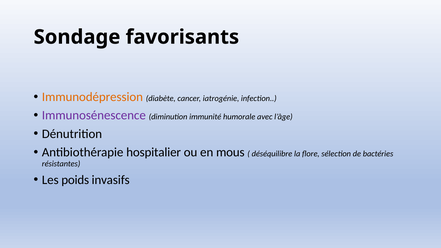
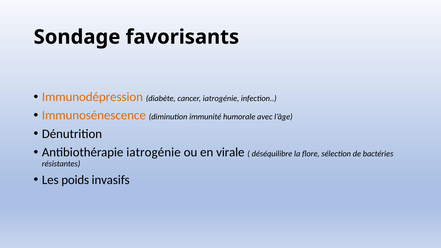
Immunosénescence colour: purple -> orange (94, 115)
Antibiothérapie hospitalier: hospitalier -> iatrogénie (154, 152)
mous: mous -> virale (230, 152)
